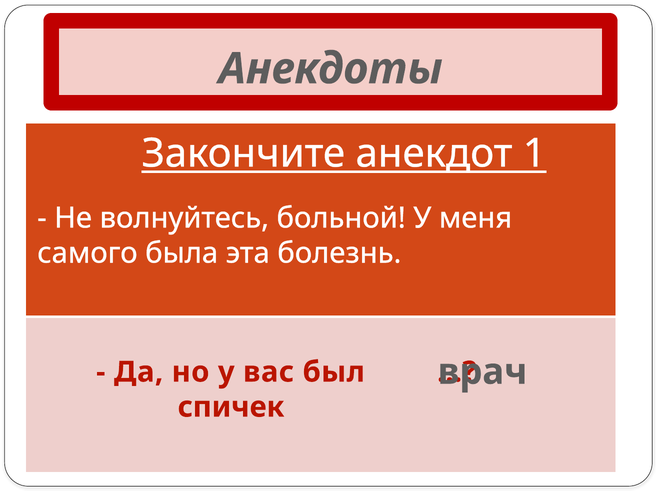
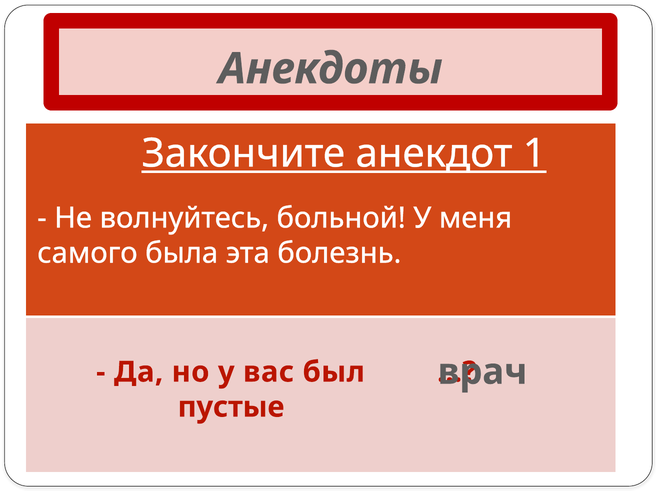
спичек: спичек -> пустые (231, 407)
